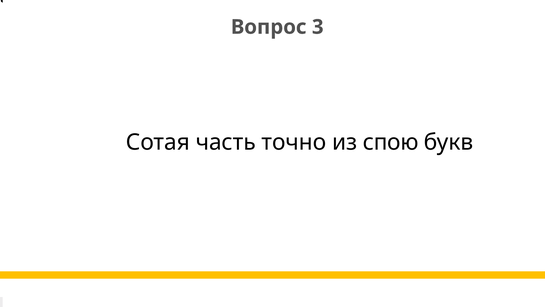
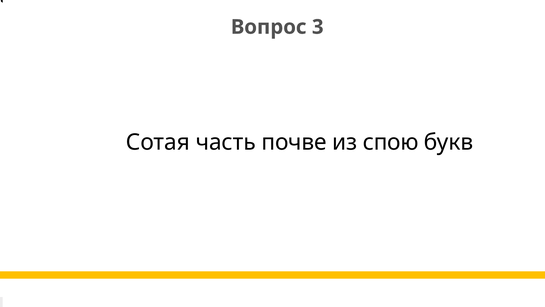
точно: точно -> почве (294, 142)
